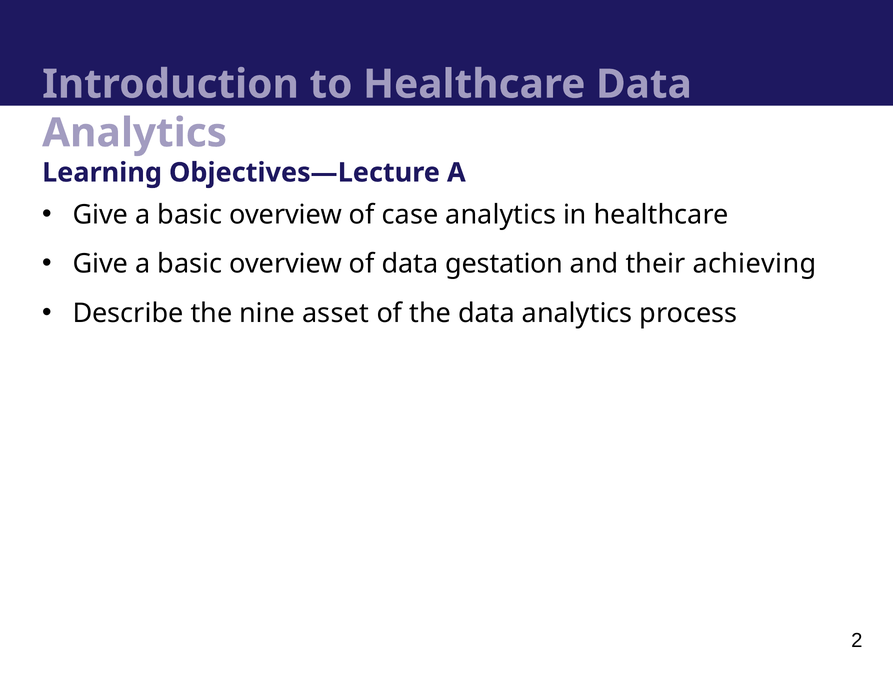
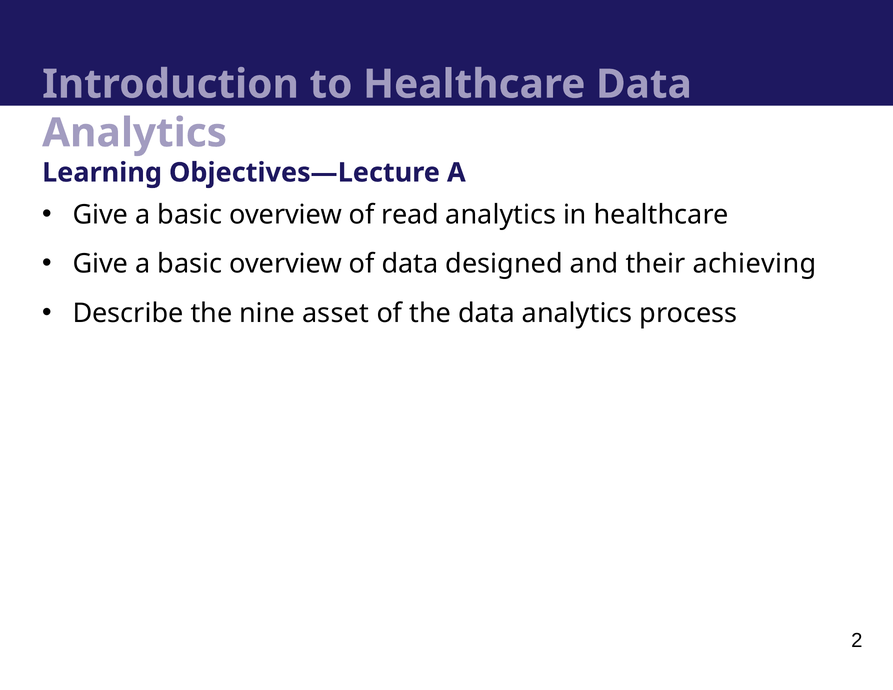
case: case -> read (410, 215)
gestation: gestation -> designed (504, 264)
